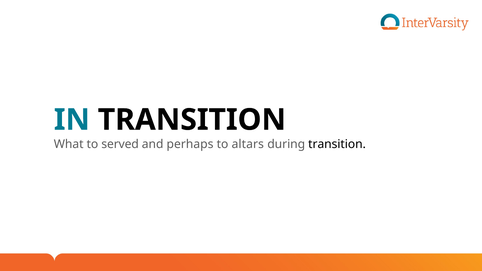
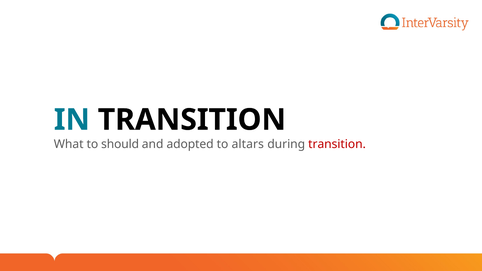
served: served -> should (120, 144)
perhaps: perhaps -> adopted (190, 144)
transition colour: black -> red (337, 144)
